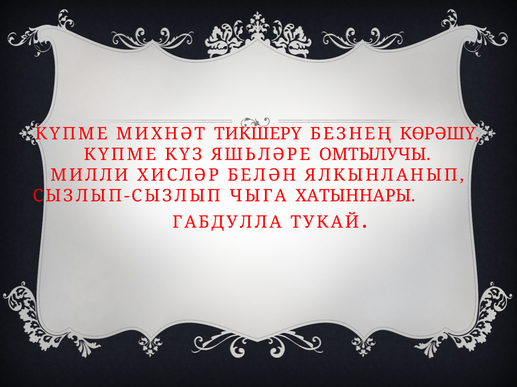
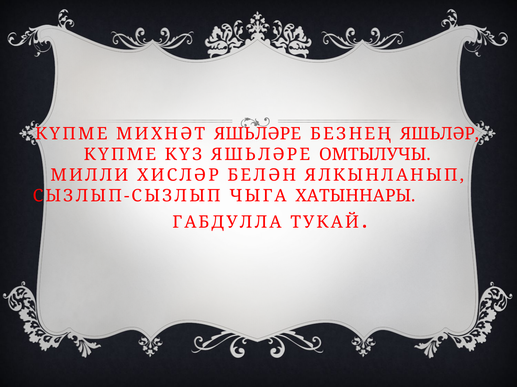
МИХНӘТ ТИКШЕРҮ: ТИКШЕРҮ -> ЯШЬЛӘРЕ (258, 134)
КӨРӘШҮ: КӨРӘШҮ -> ЯШЬЛӘР (440, 134)
